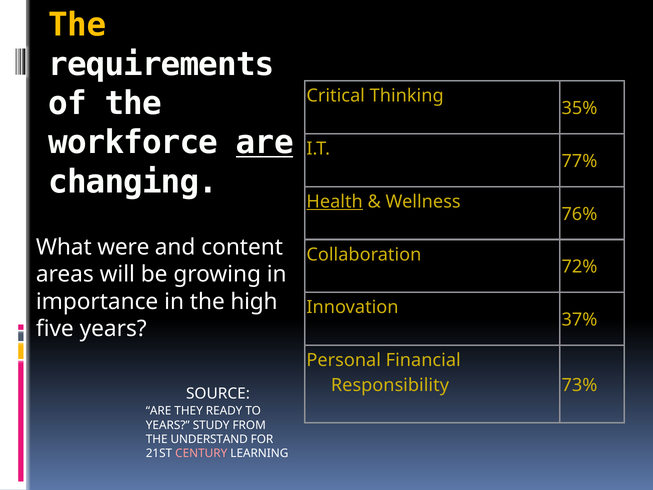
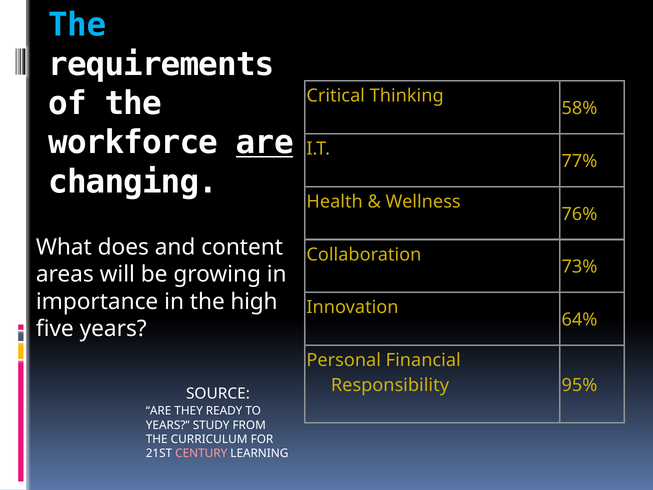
The colour: yellow -> light blue (77, 25)
35%: 35% -> 58% (579, 108)
Health underline: present -> none (335, 202)
were: were -> does (123, 247)
72%: 72% -> 73% (579, 267)
37%: 37% -> 64% (579, 320)
73%: 73% -> 95% (579, 385)
UNDERSTAND: UNDERSTAND -> CURRICULUM (209, 439)
